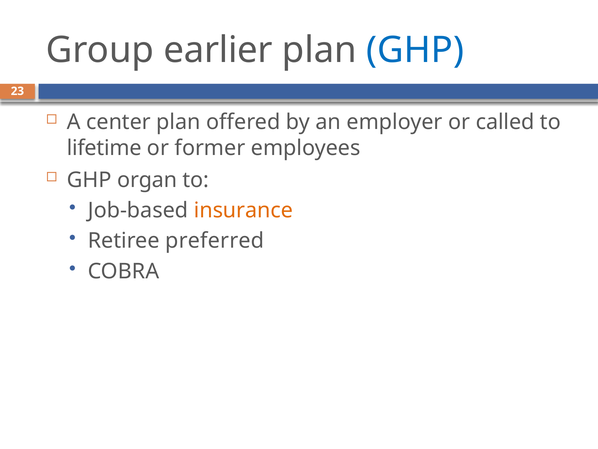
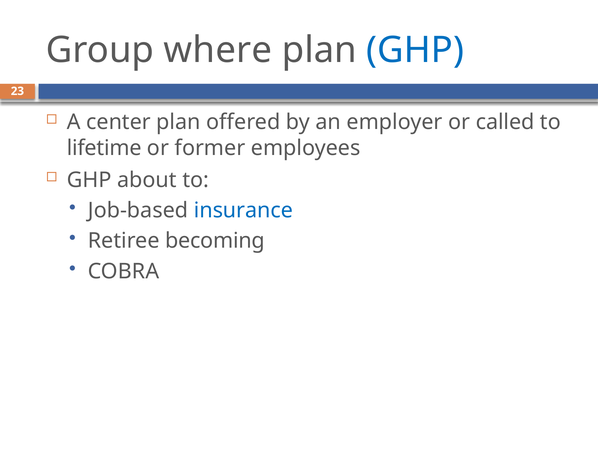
earlier: earlier -> where (218, 50)
organ: organ -> about (147, 180)
insurance colour: orange -> blue (243, 210)
preferred: preferred -> becoming (215, 241)
